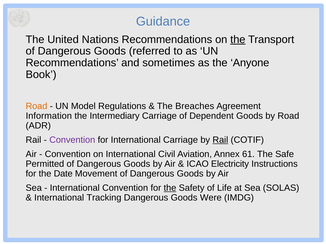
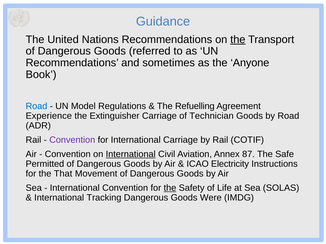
Road colour: orange -> blue (36, 106)
Breaches: Breaches -> Refuelling (195, 106)
Information: Information -> Experience (49, 116)
Intermediary: Intermediary -> Extinguisher (115, 116)
Dependent: Dependent -> Technician (212, 116)
Rail underline: present -> none (220, 140)
International underline: none -> present (131, 154)
61: 61 -> 87 (248, 154)
Date: Date -> That (63, 174)
